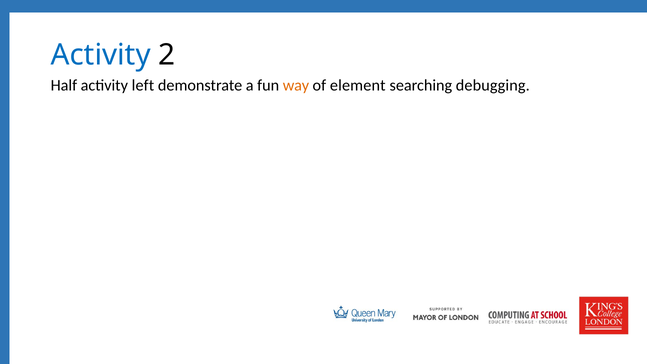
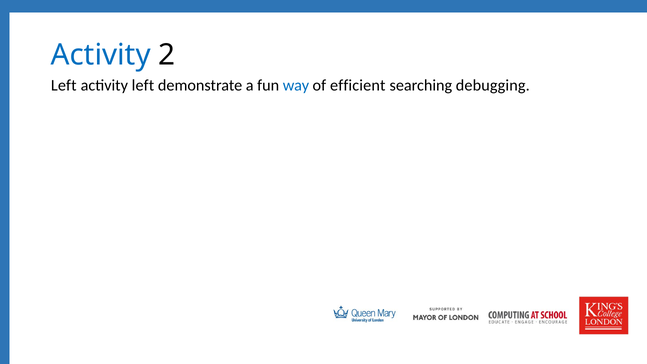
Half: Half -> Left (64, 85)
way colour: orange -> blue (296, 85)
element: element -> efficient (358, 85)
